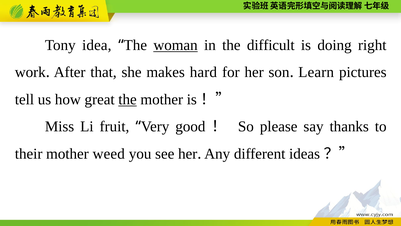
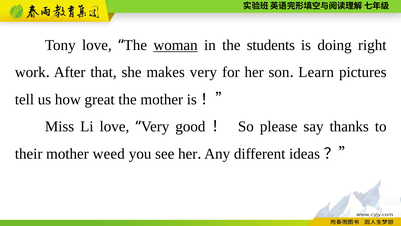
Tony idea: idea -> love (97, 45)
difficult: difficult -> students (271, 45)
makes hard: hard -> very (203, 72)
the underline: present -> none (128, 99)
Li fruit: fruit -> love (114, 126)
